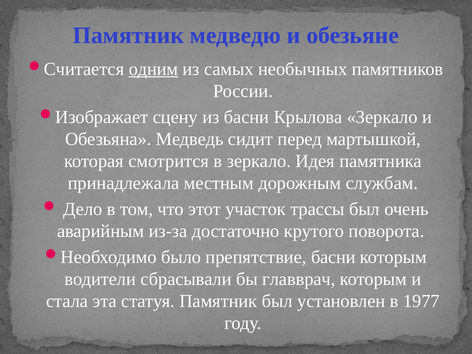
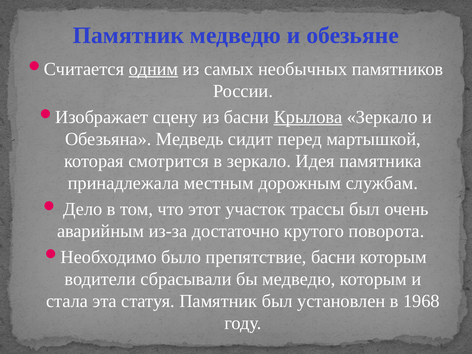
Крылова underline: none -> present (308, 117)
бы главврач: главврач -> медведю (299, 279)
1977: 1977 -> 1968 (421, 301)
